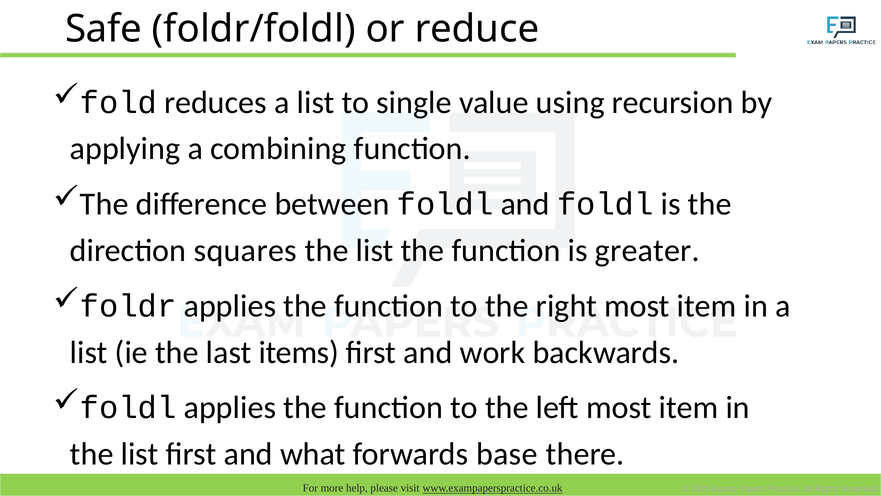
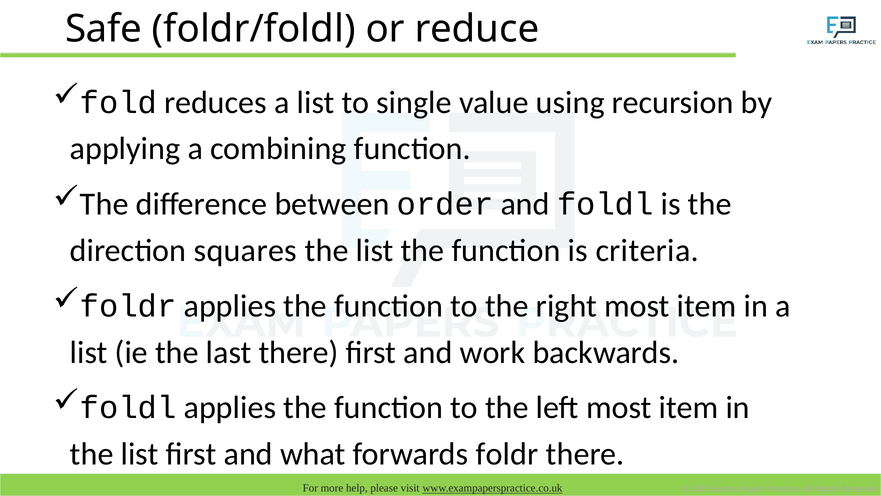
between foldl: foldl -> order (445, 204)
greater: greater -> criteria (647, 250)
last items: items -> there (299, 352)
forwards base: base -> foldr (507, 454)
